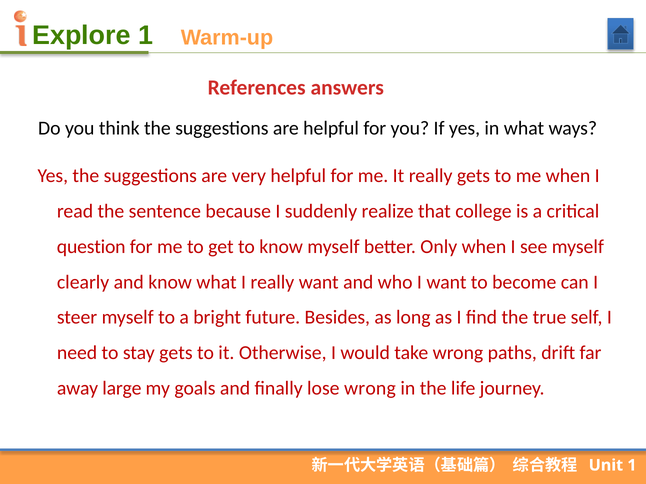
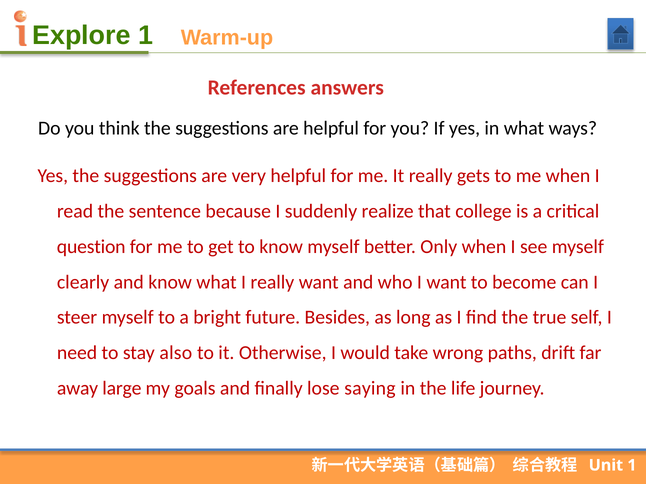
stay gets: gets -> also (176, 353)
lose wrong: wrong -> saying (370, 389)
